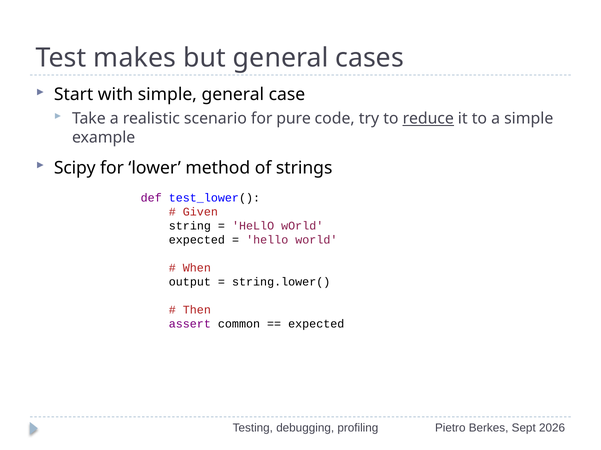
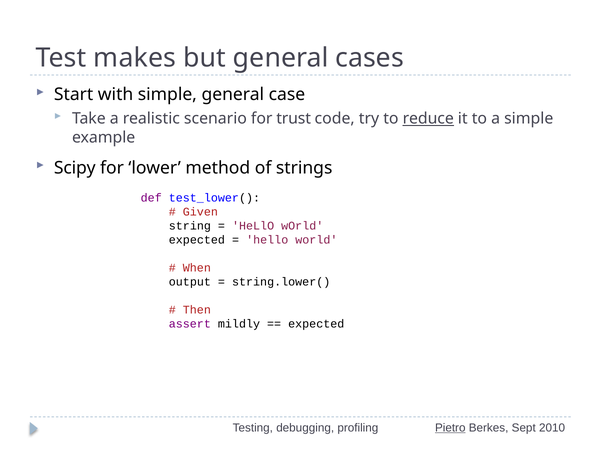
pure: pure -> trust (294, 119)
common: common -> mildly (239, 325)
Pietro underline: none -> present (450, 429)
2026: 2026 -> 2010 (552, 429)
